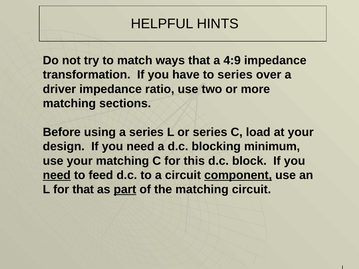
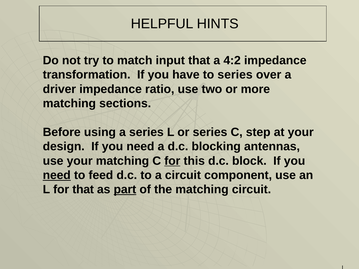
ways: ways -> input (170, 60)
4:9: 4:9 -> 4:2 (232, 60)
load: load -> step (258, 132)
minimum: minimum -> antennas (272, 147)
for underline: none -> present (172, 161)
component underline: present -> none (238, 175)
